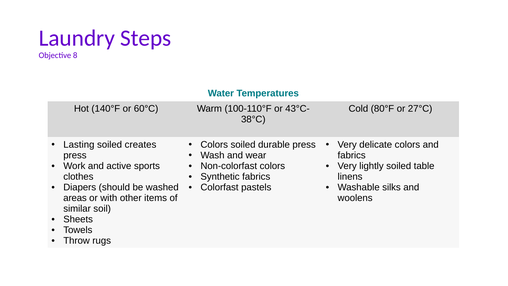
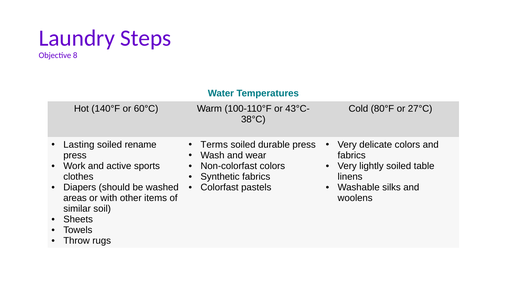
creates: creates -> rename (141, 144)
Colors: Colors -> Terms (214, 144)
